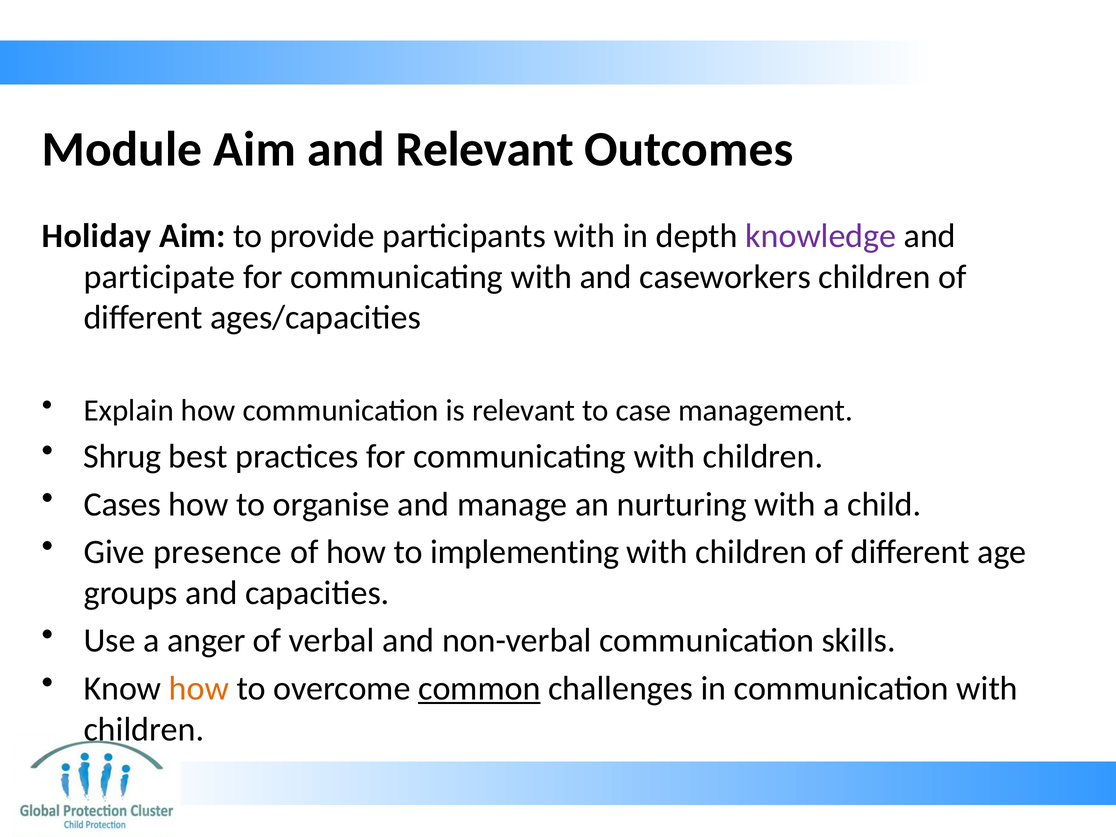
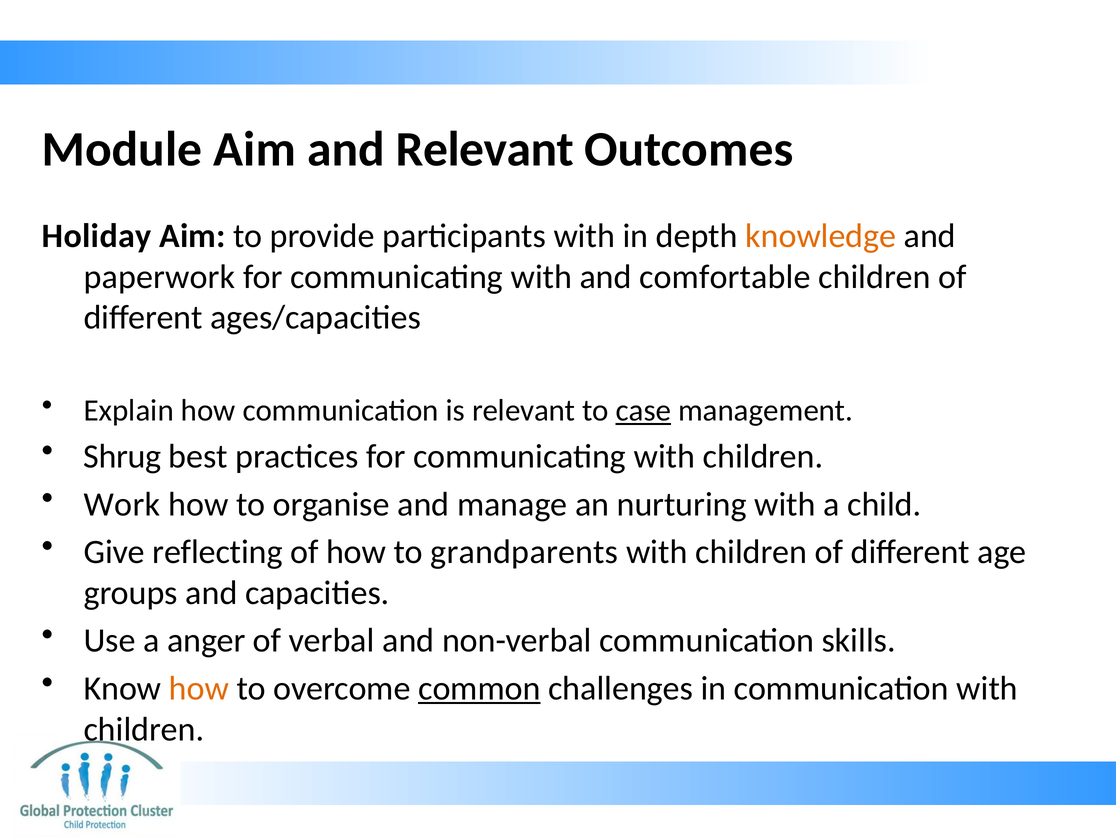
knowledge colour: purple -> orange (821, 236)
participate: participate -> paperwork (160, 277)
caseworkers: caseworkers -> comfortable (725, 277)
case underline: none -> present (643, 411)
Cases: Cases -> Work (122, 504)
presence: presence -> reflecting (218, 552)
implementing: implementing -> grandparents (524, 552)
